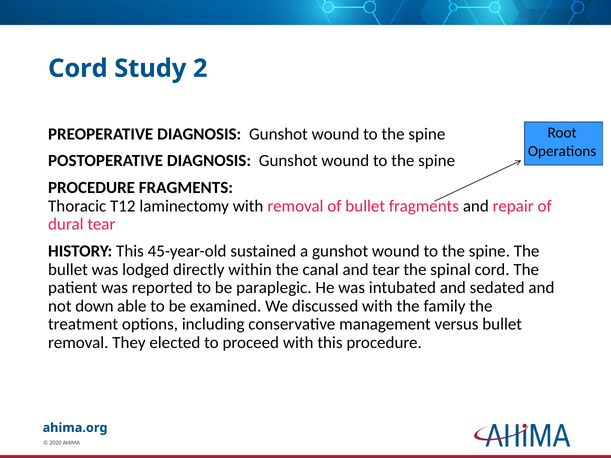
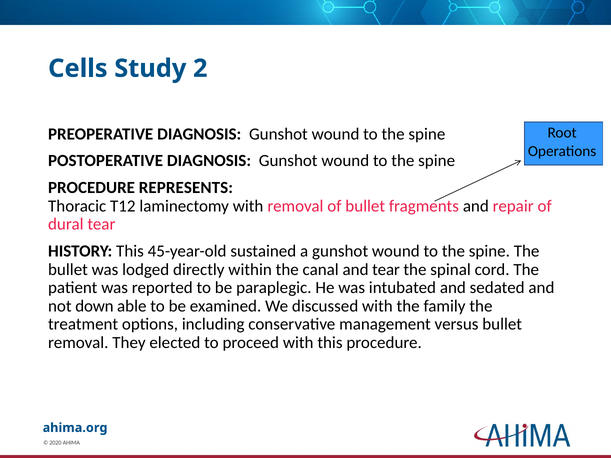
Cord: Cord -> Cells (78, 69)
PROCEDURE FRAGMENTS: FRAGMENTS -> REPRESENTS (186, 188)
